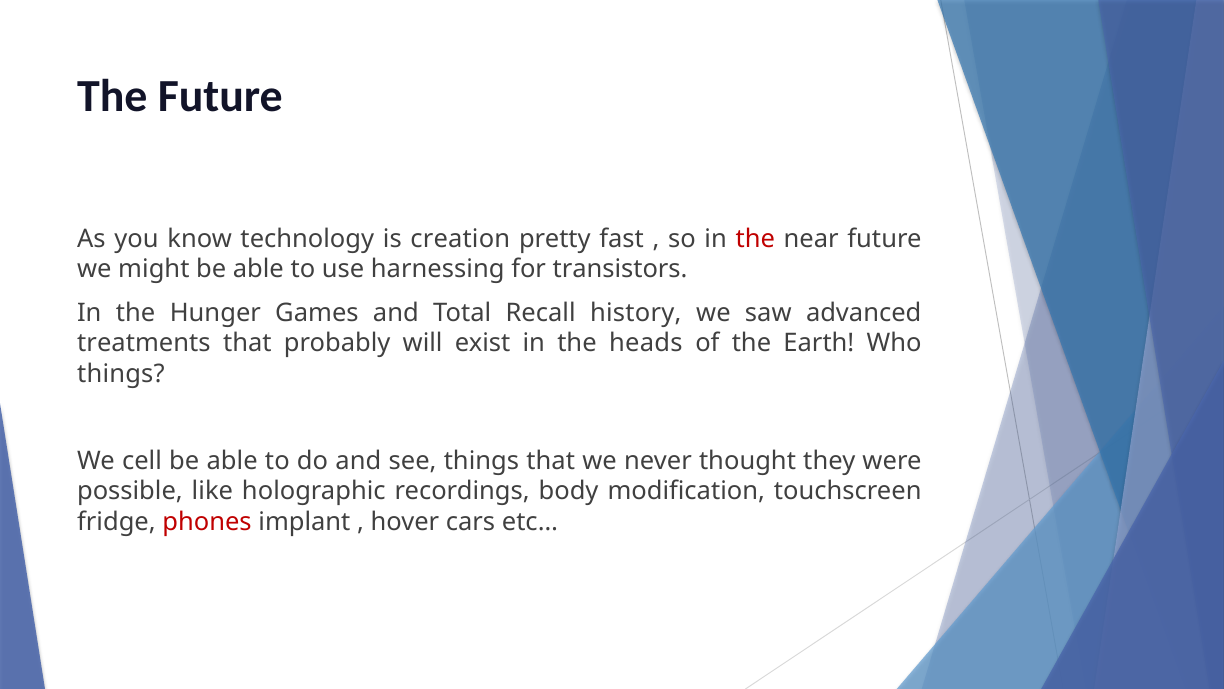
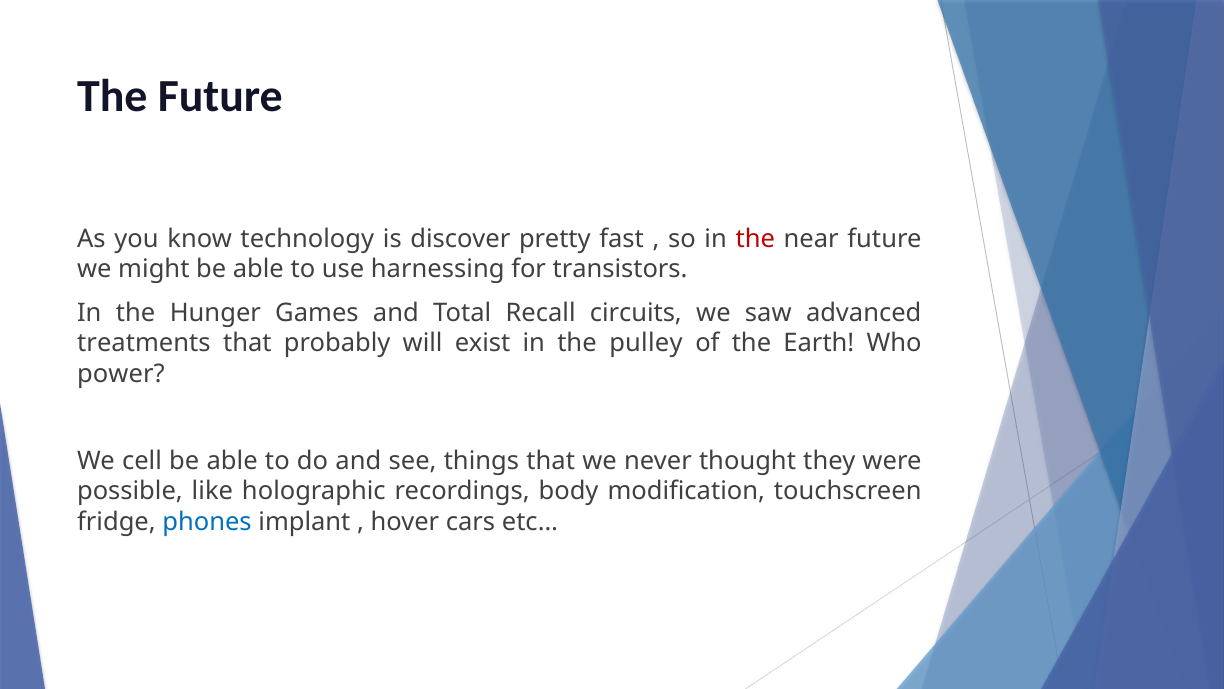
creation: creation -> discover (460, 239)
history: history -> circuits (636, 313)
heads: heads -> pulley (646, 343)
things: things -> power (121, 374)
phones colour: red -> blue (207, 522)
